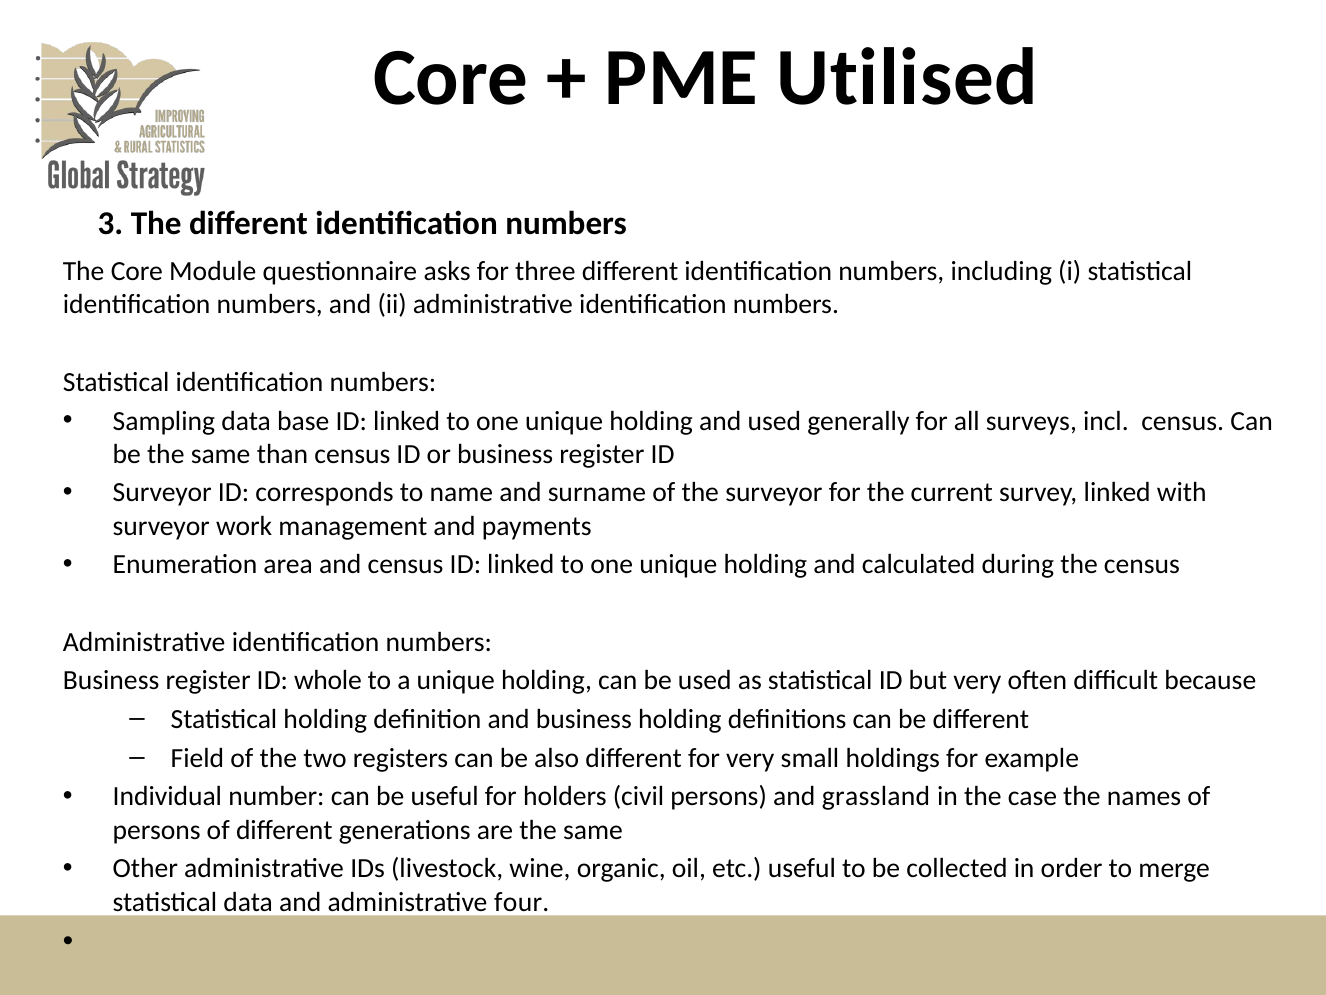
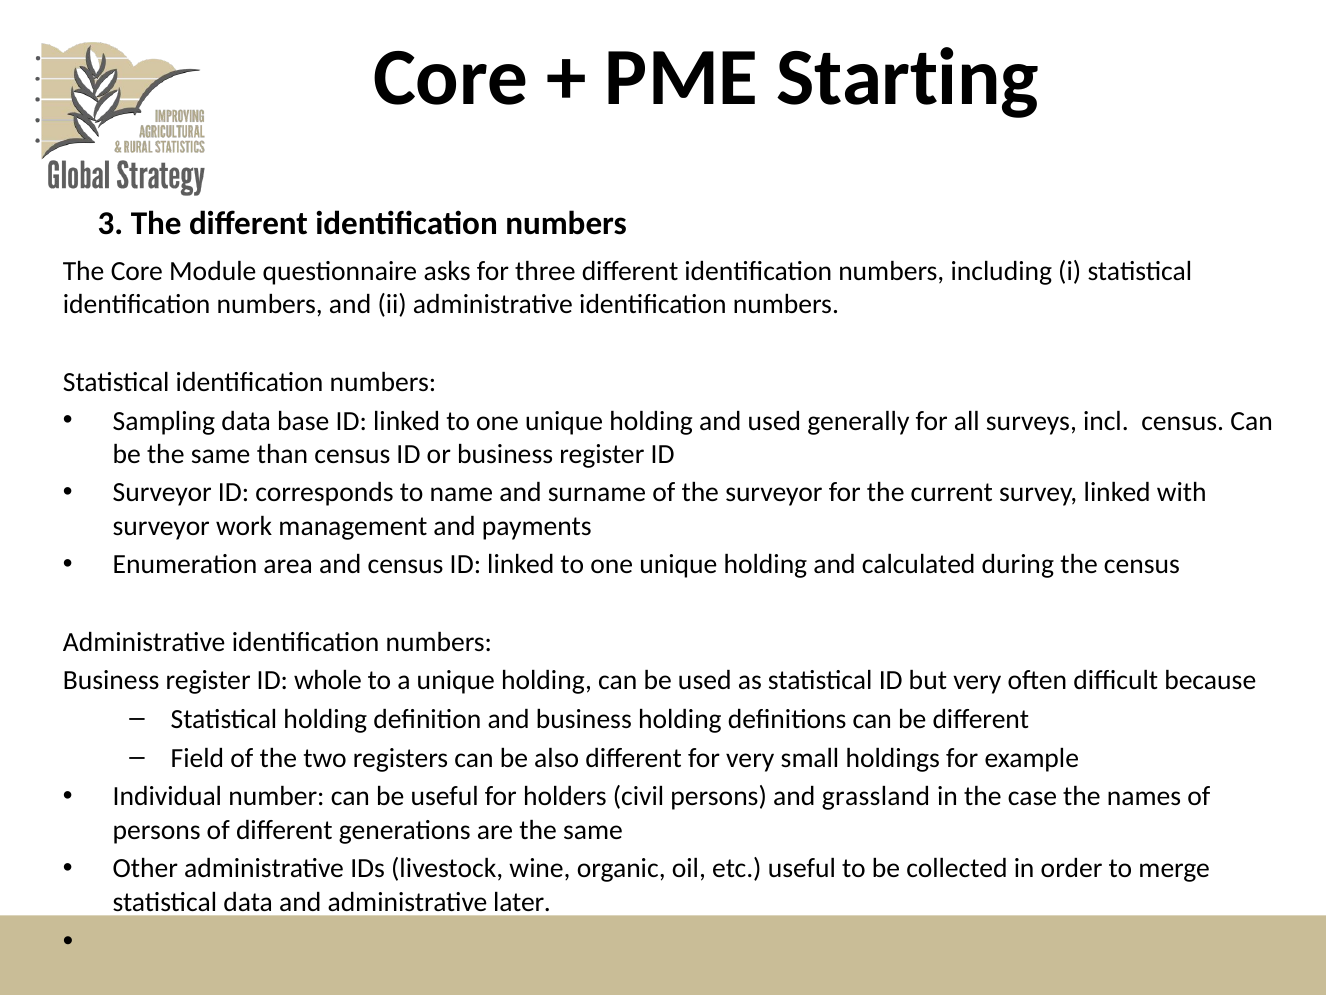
Utilised: Utilised -> Starting (908, 78)
four: four -> later (522, 901)
